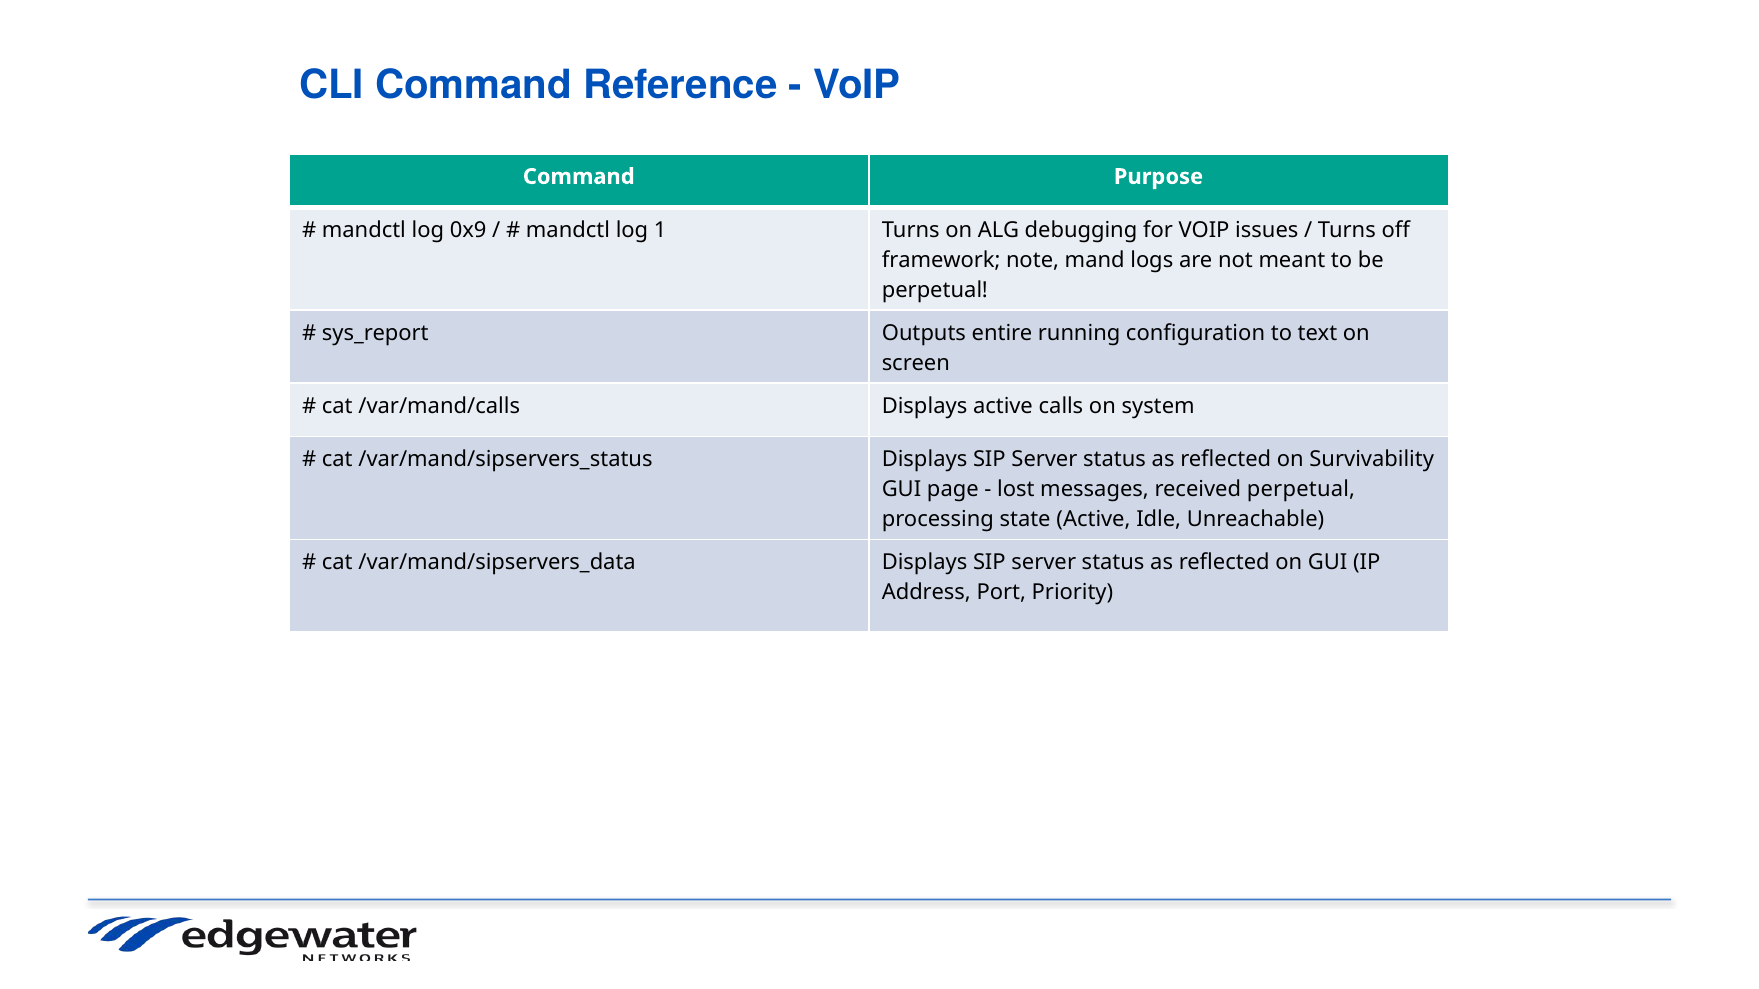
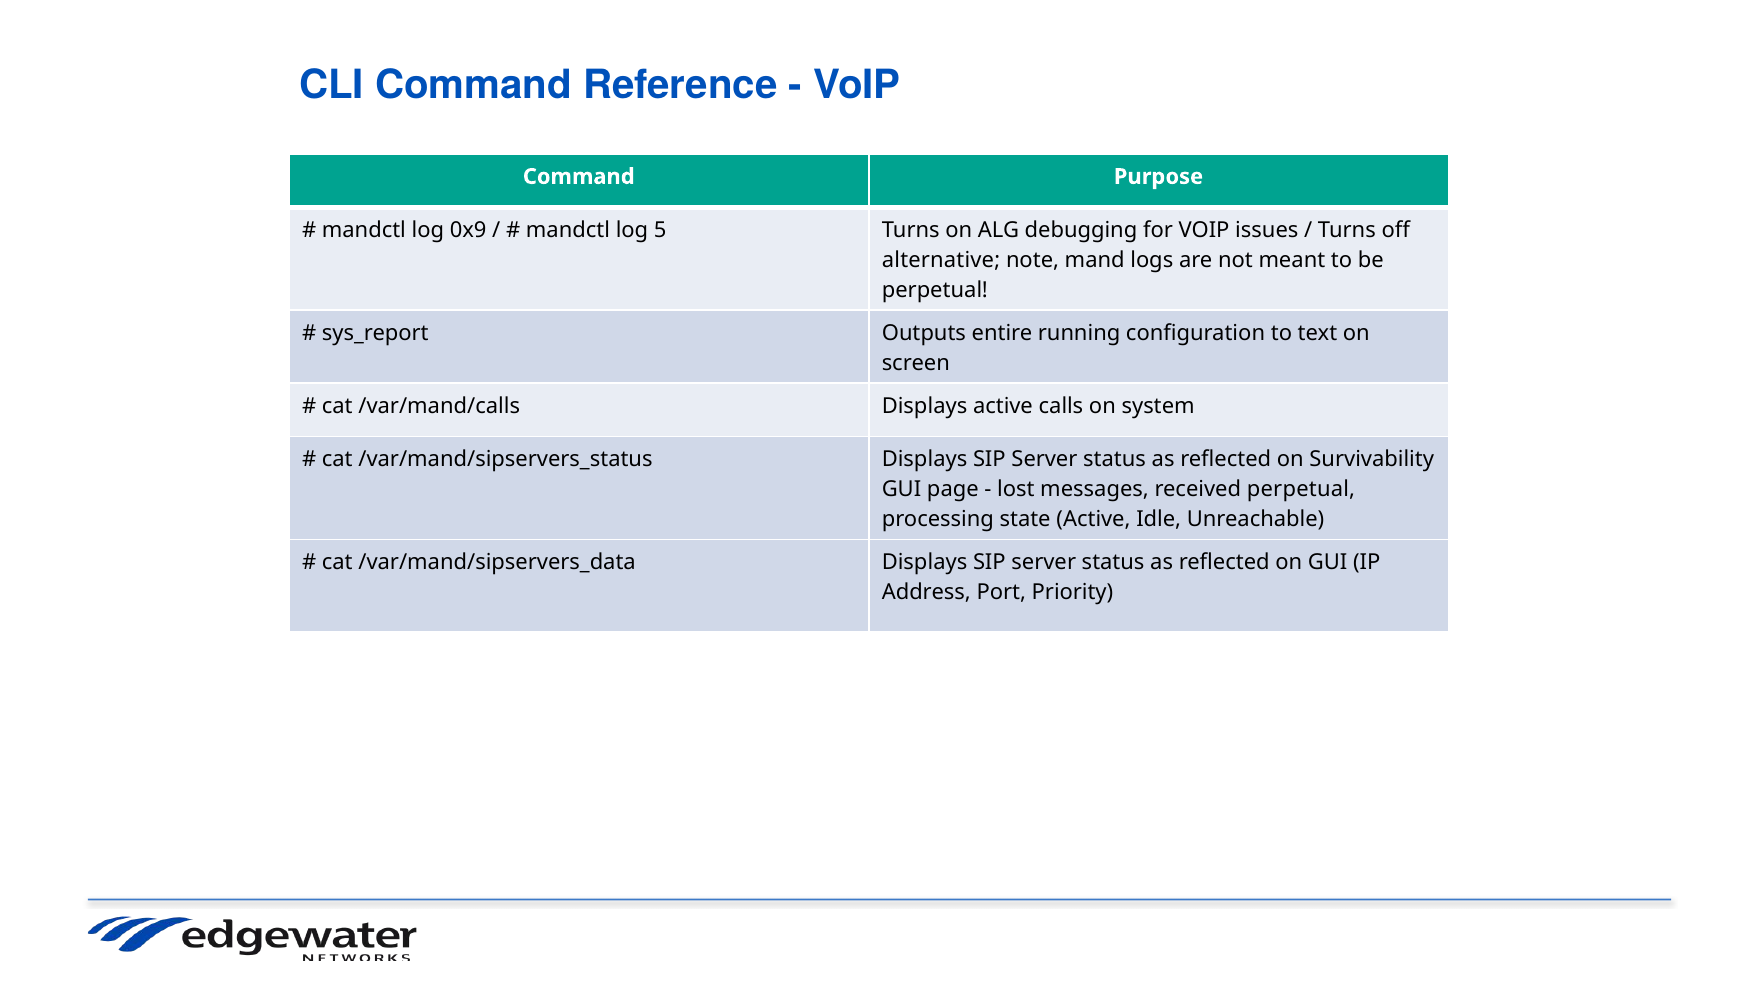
1: 1 -> 5 (660, 230)
framework: framework -> alternative (941, 260)
